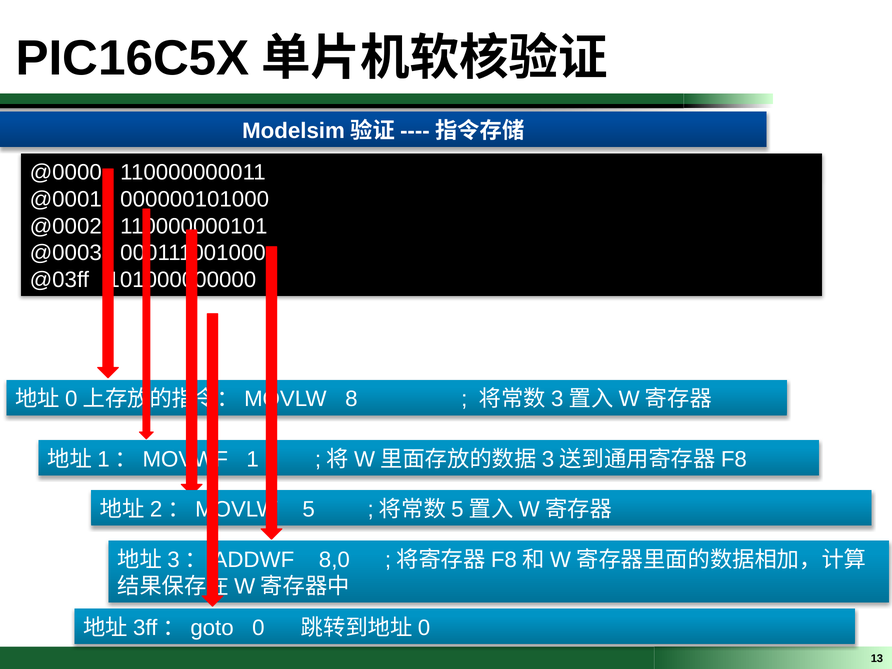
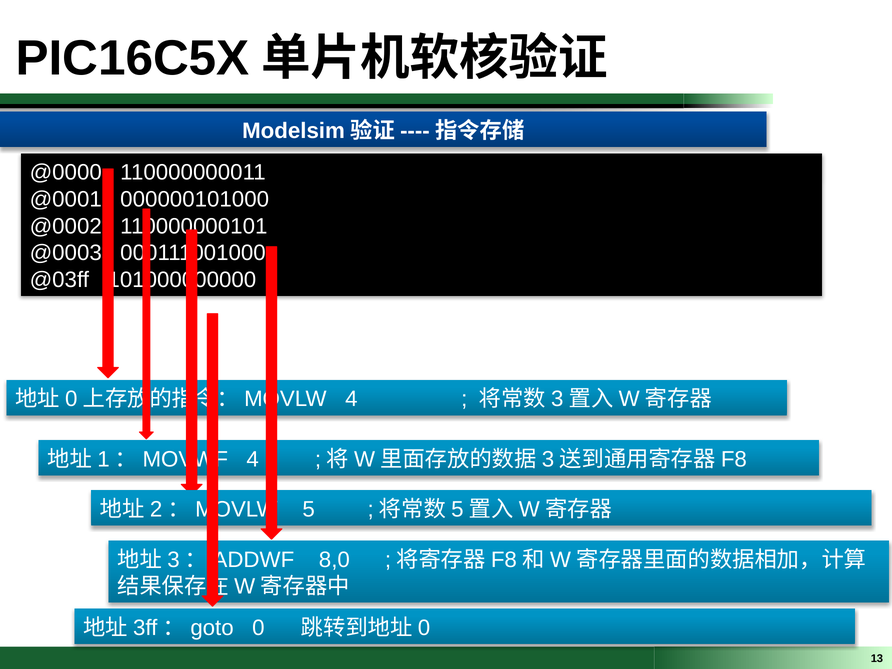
8: 8 -> 4 (351, 399)
1: 1 -> 4 (253, 459)
